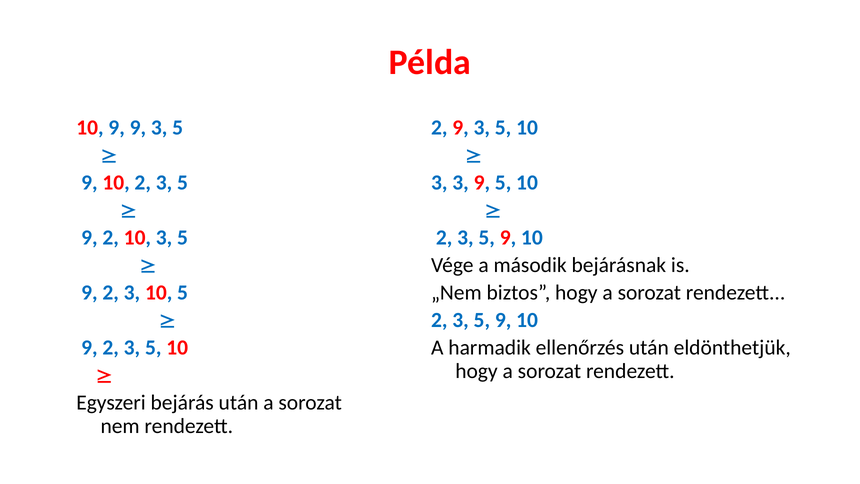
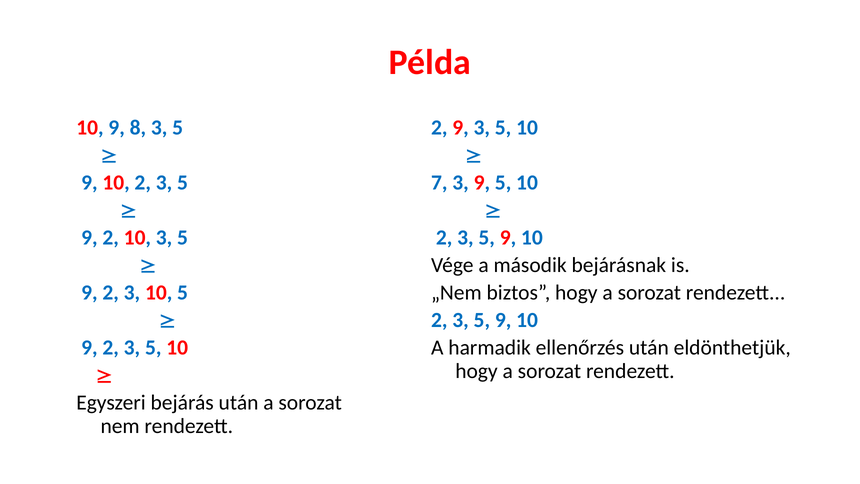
9 9: 9 -> 8 (138, 128)
3: 3 -> 7 (439, 183)
